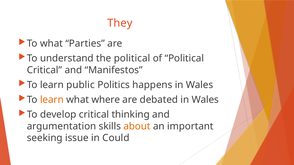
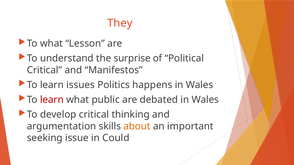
Parties: Parties -> Lesson (85, 44)
the political: political -> surprise (132, 58)
public: public -> issues (81, 85)
learn colour: orange -> red (52, 100)
where: where -> public (106, 100)
